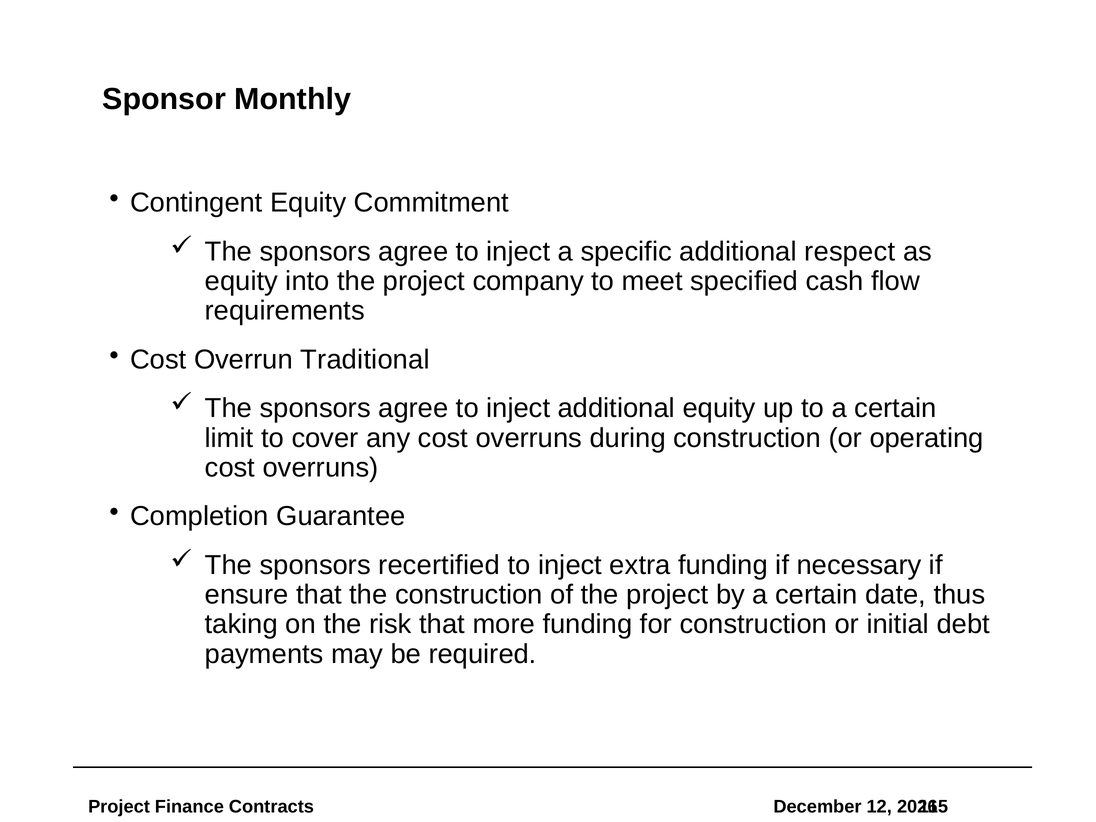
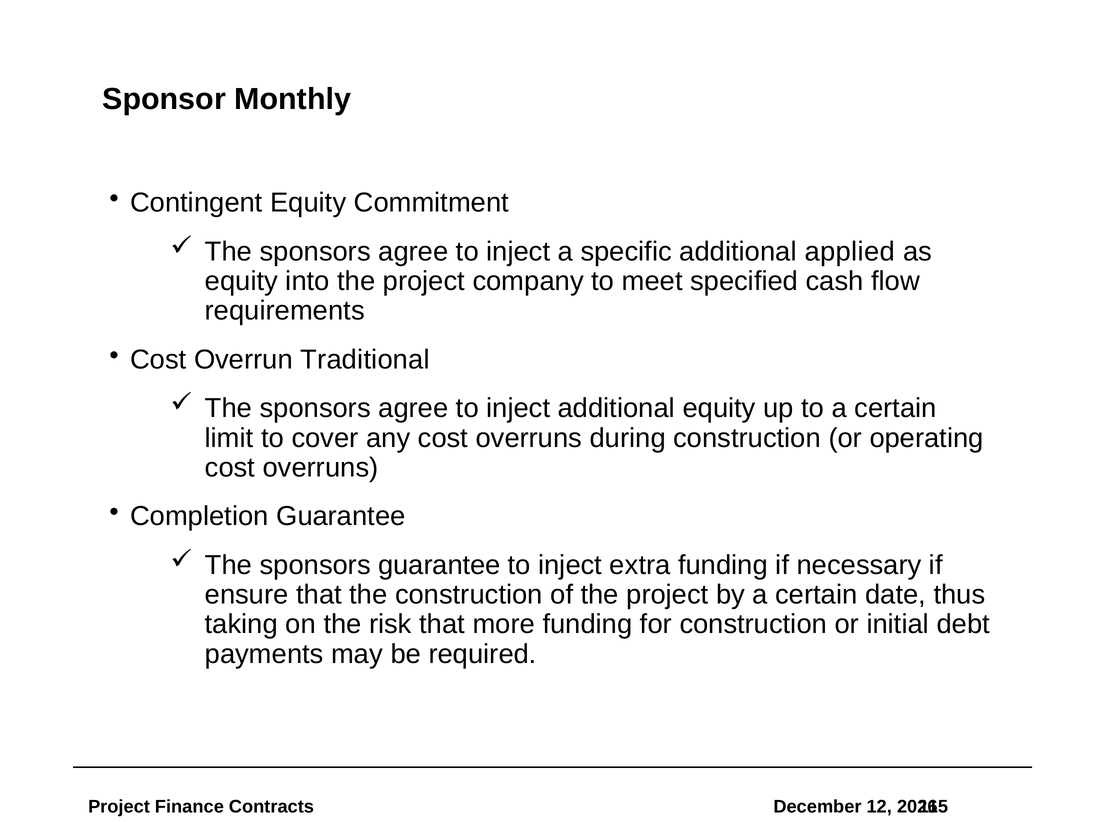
respect: respect -> applied (850, 252)
sponsors recertified: recertified -> guarantee (439, 565)
